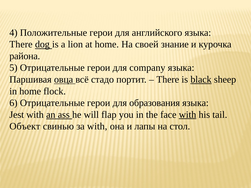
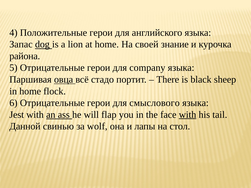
There: There -> Запас (21, 44)
black underline: present -> none (201, 80)
образования: образования -> смыслового (155, 103)
Объект: Объект -> Данной (25, 126)
за with: with -> wolf (97, 126)
